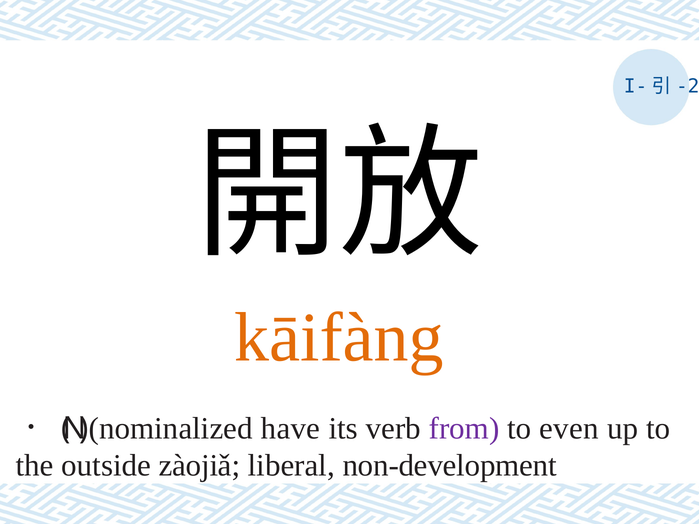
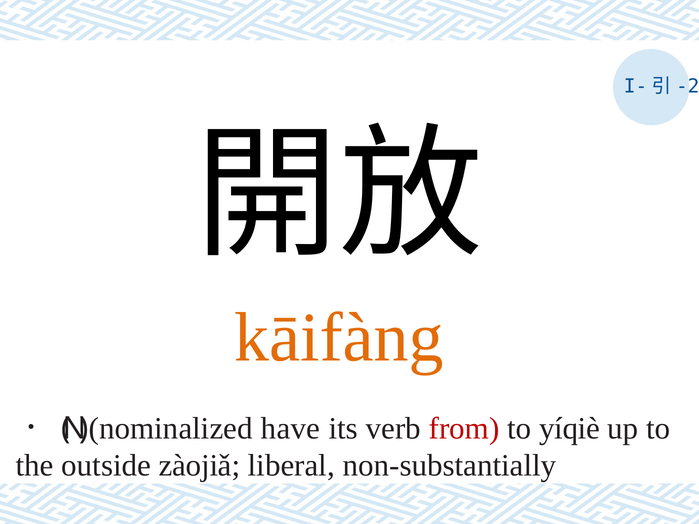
from colour: purple -> red (464, 428)
even: even -> yíqiè (569, 428)
non-development: non-development -> non-substantially (450, 466)
